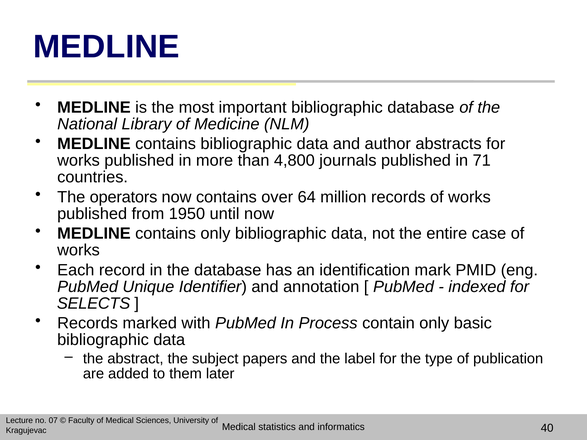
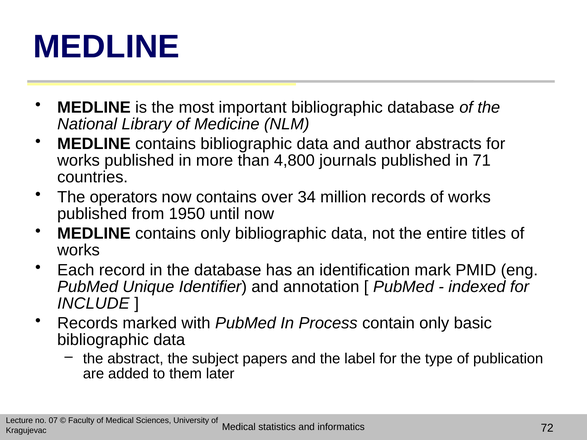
64: 64 -> 34 (307, 197)
case: case -> titles (489, 234)
SELECTS: SELECTS -> INCLUDE (93, 304)
40: 40 -> 72 (547, 428)
